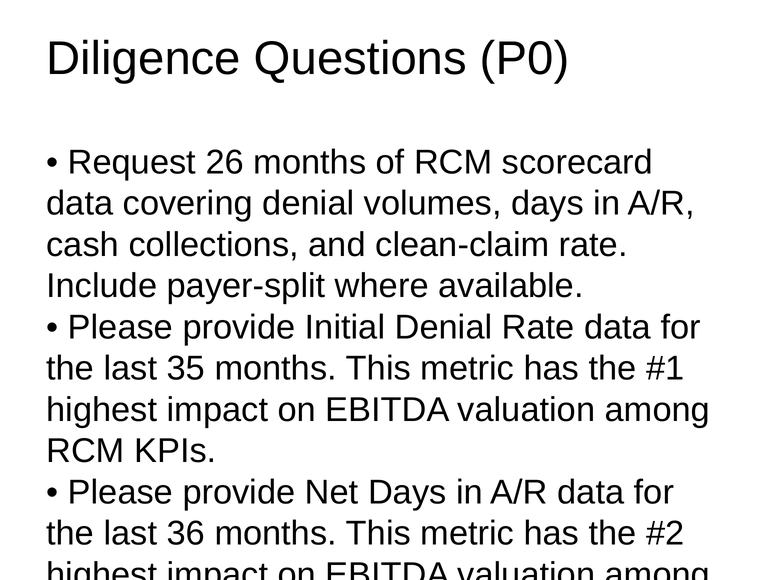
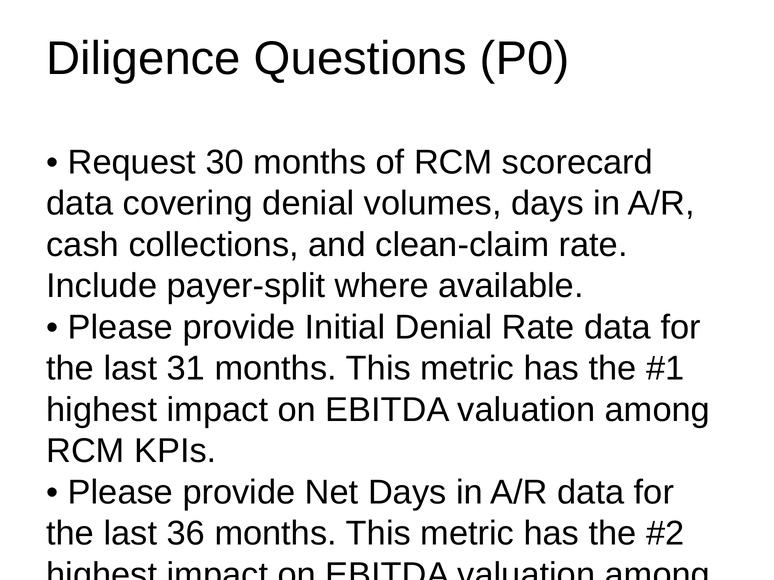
26: 26 -> 30 (225, 162)
35: 35 -> 31 (186, 369)
